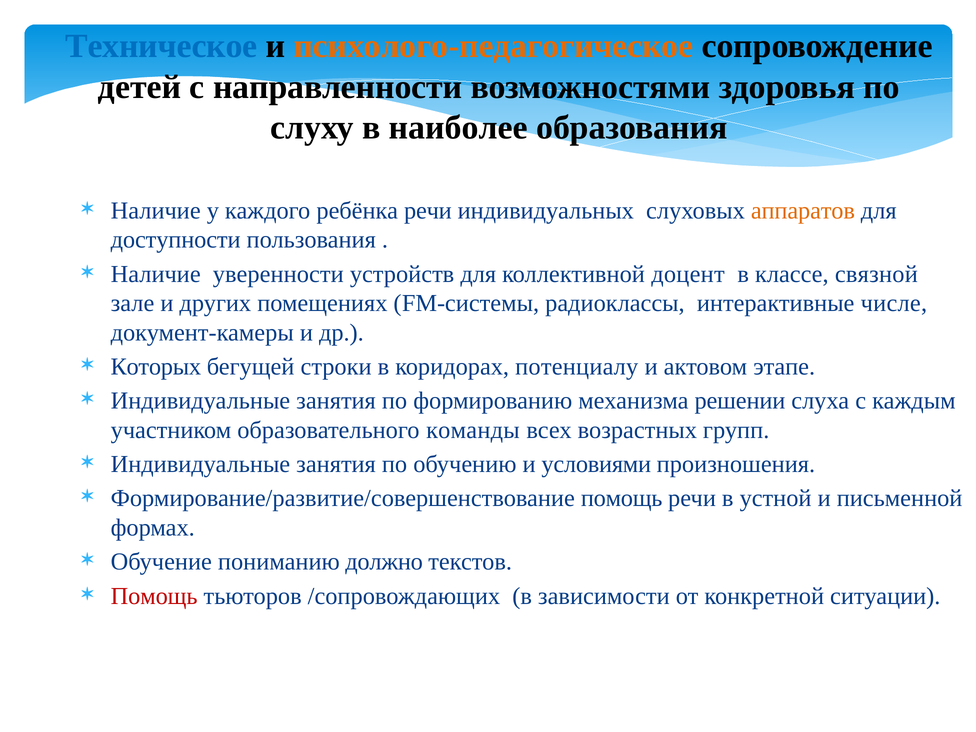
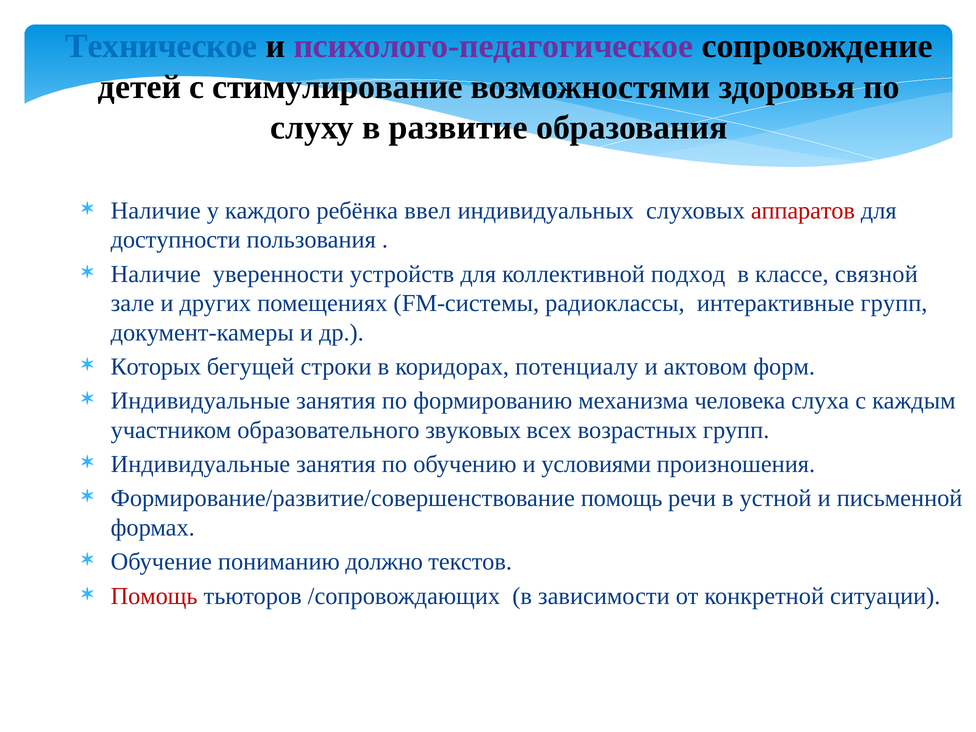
психолого-педагогическое colour: orange -> purple (493, 46)
направленности: направленности -> стимулирование (338, 87)
наиболее: наиболее -> развитие (458, 128)
ребёнка речи: речи -> ввел (428, 211)
аппаратов colour: orange -> red (803, 211)
доцент: доцент -> подход (688, 274)
интерактивные числе: числе -> групп (894, 303)
этапе: этапе -> форм (784, 367)
решении: решении -> человека (740, 401)
команды: команды -> звуковых (473, 430)
